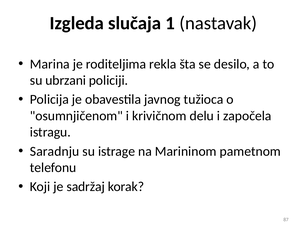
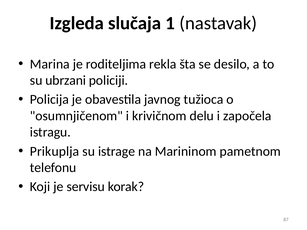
Saradnju: Saradnju -> Prikuplja (55, 151)
sadržaj: sadržaj -> servisu (86, 187)
